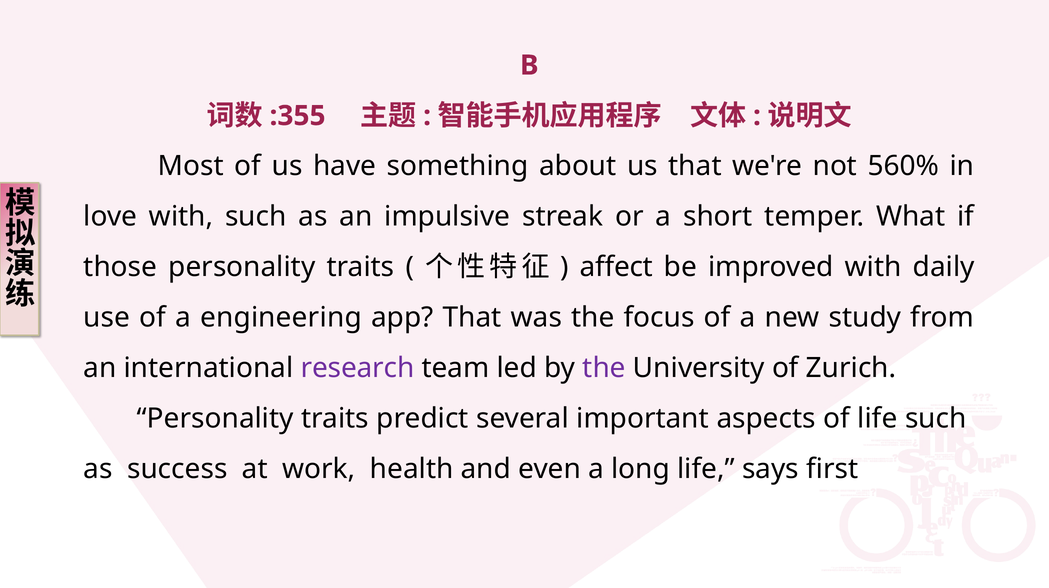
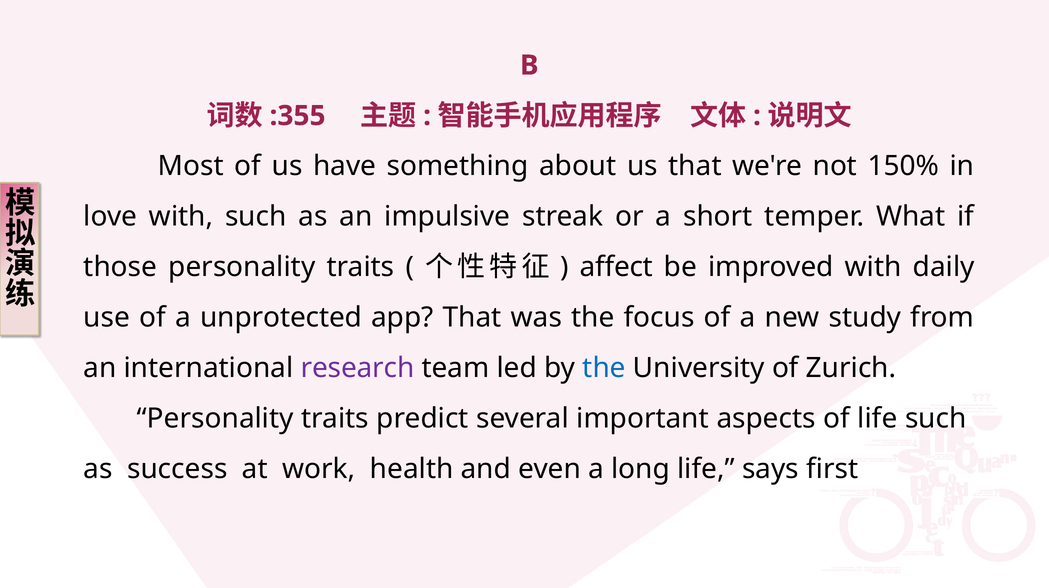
560%: 560% -> 150% (903, 166)
engineering: engineering -> unprotected (281, 318)
the colour: purple -> blue (604, 368)
